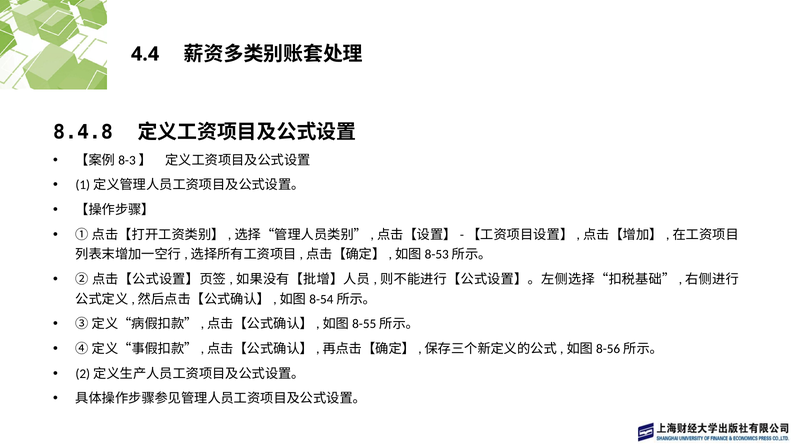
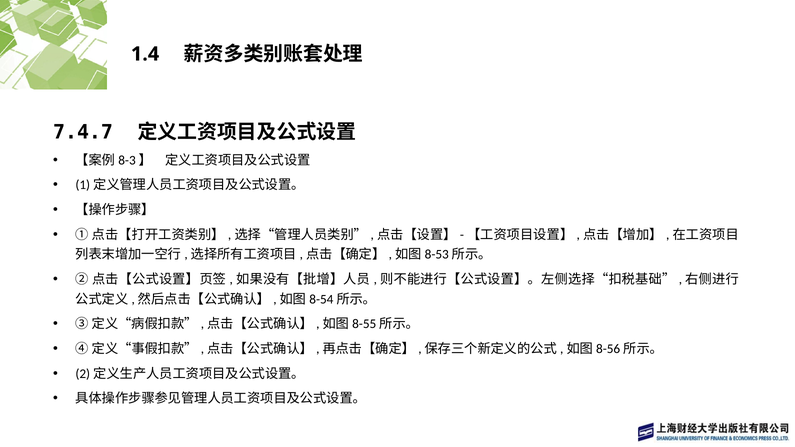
4.4: 4.4 -> 1.4 (145, 54)
8.4.8: 8.4.8 -> 7.4.7 (83, 132)
